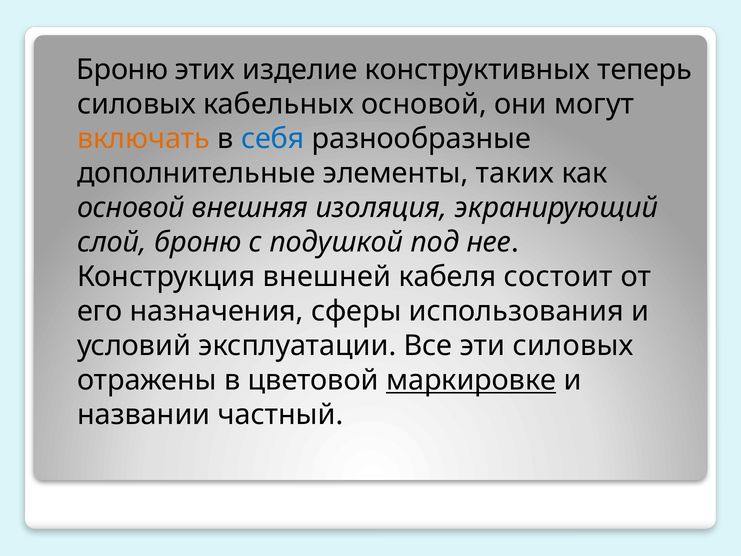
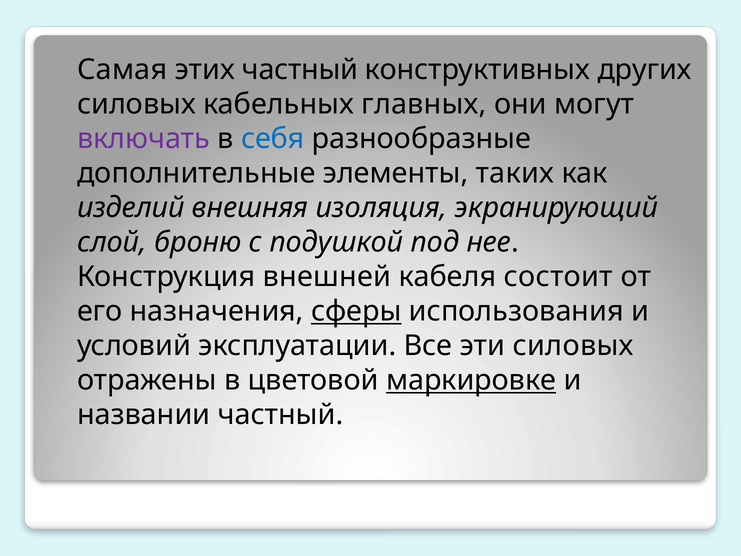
Броню: Броню -> Самая (122, 70)
этих изделие: изделие -> частный (300, 70)
теперь: теперь -> других (645, 70)
кабельных основой: основой -> главных (424, 104)
включать colour: orange -> purple (144, 139)
основой: основой -> изделий (131, 208)
сферы underline: none -> present (356, 311)
